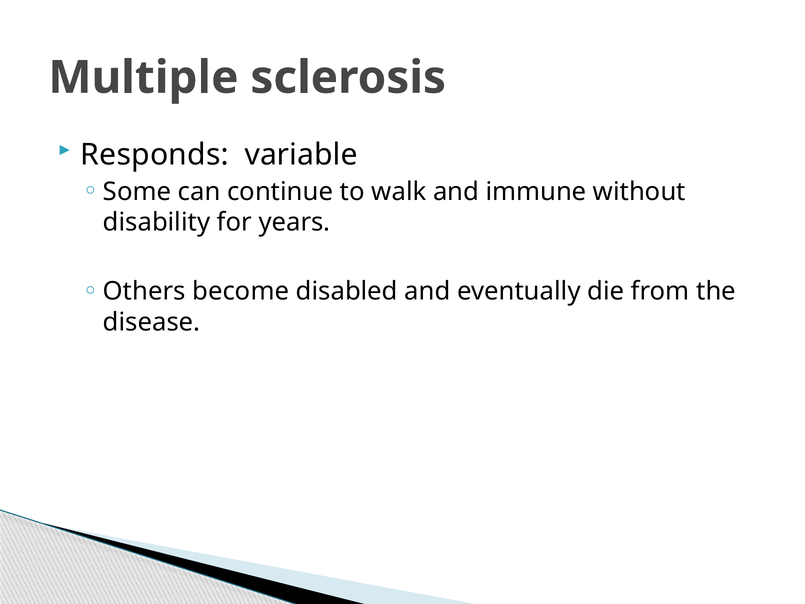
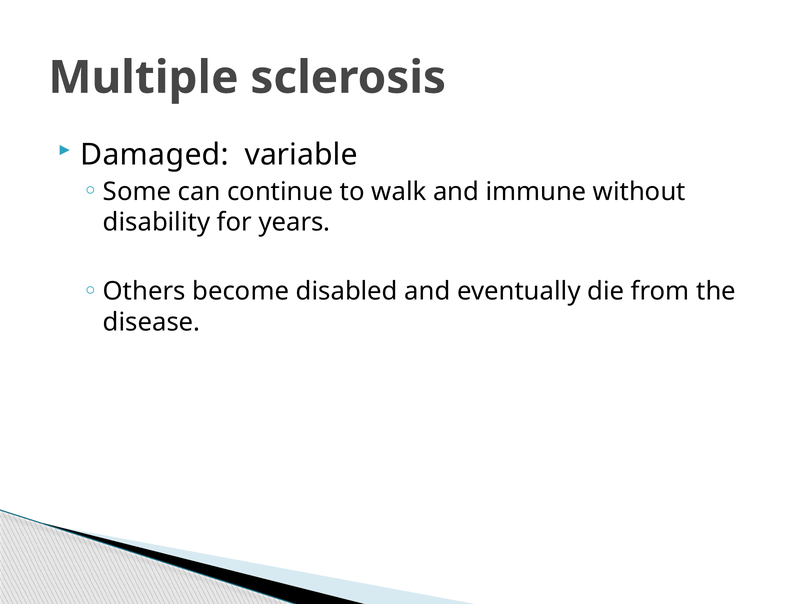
Responds: Responds -> Damaged (155, 155)
